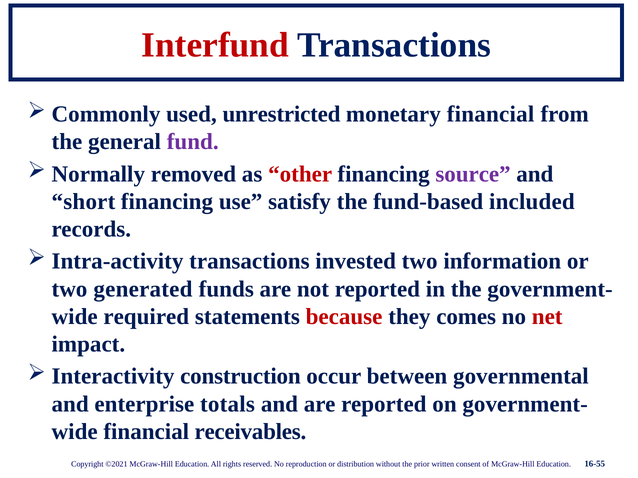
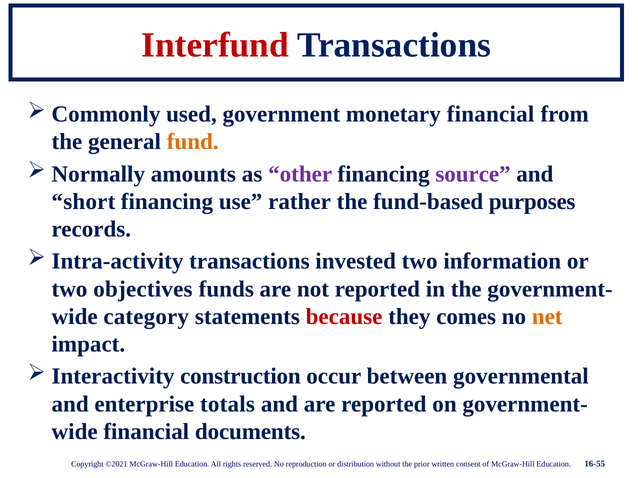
unrestricted: unrestricted -> government (281, 114)
fund colour: purple -> orange (193, 142)
removed: removed -> amounts (193, 174)
other colour: red -> purple (300, 174)
satisfy: satisfy -> rather (300, 202)
included: included -> purposes (532, 202)
generated: generated -> objectives (143, 289)
required: required -> category (146, 317)
net colour: red -> orange (547, 317)
receivables: receivables -> documents (250, 432)
